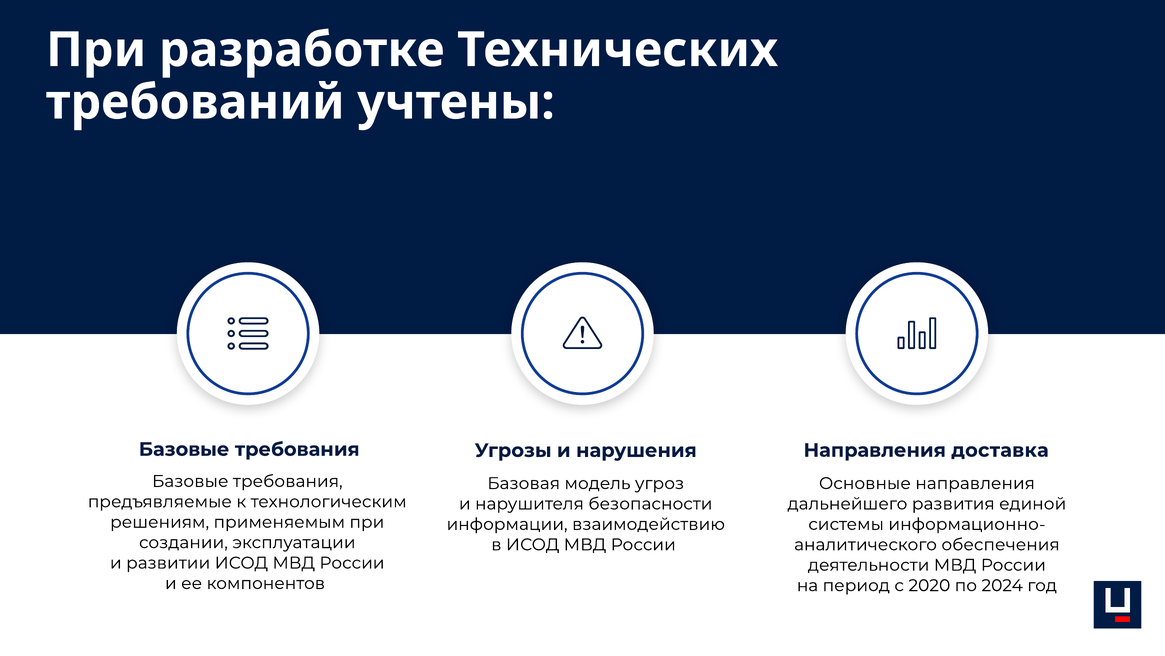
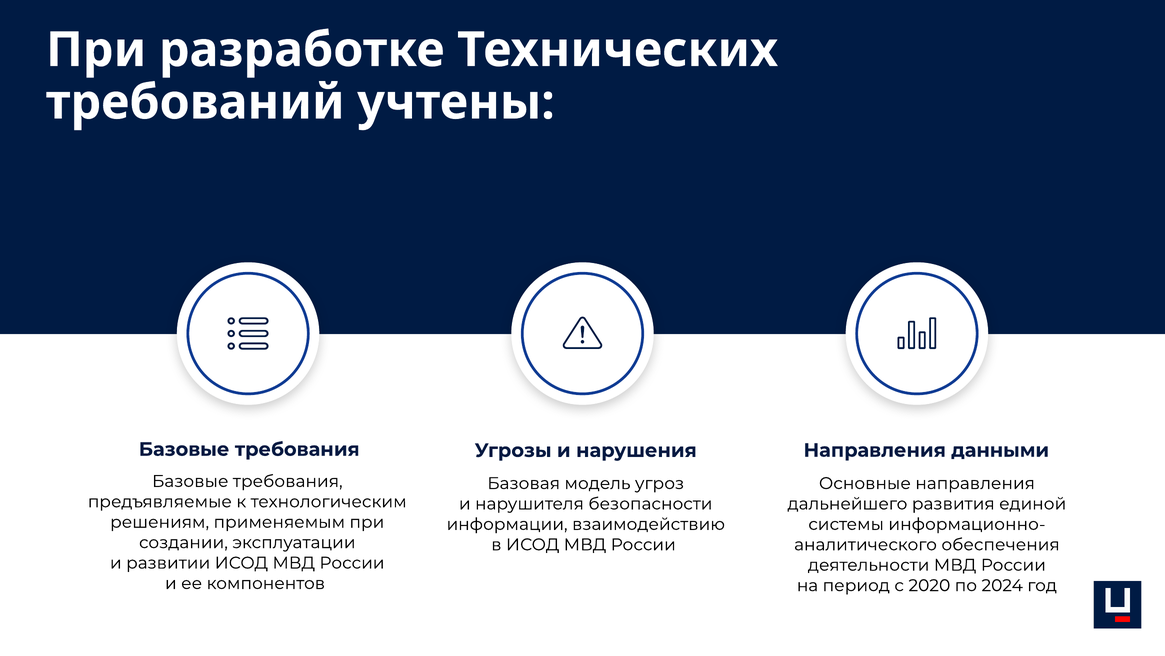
доставка: доставка -> данными (1000, 450)
